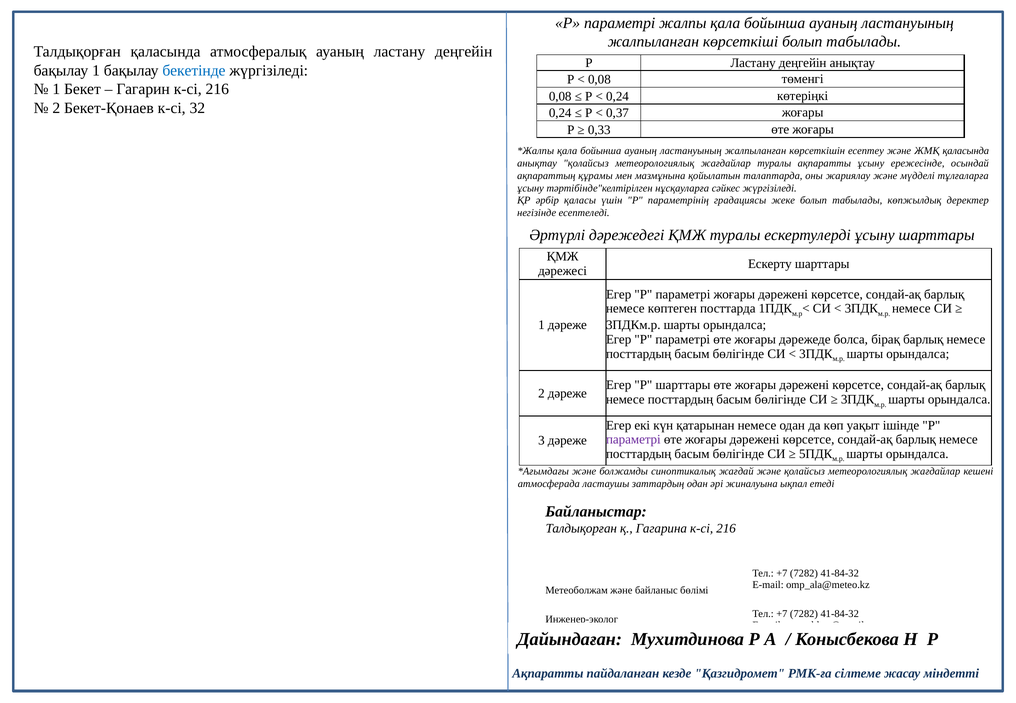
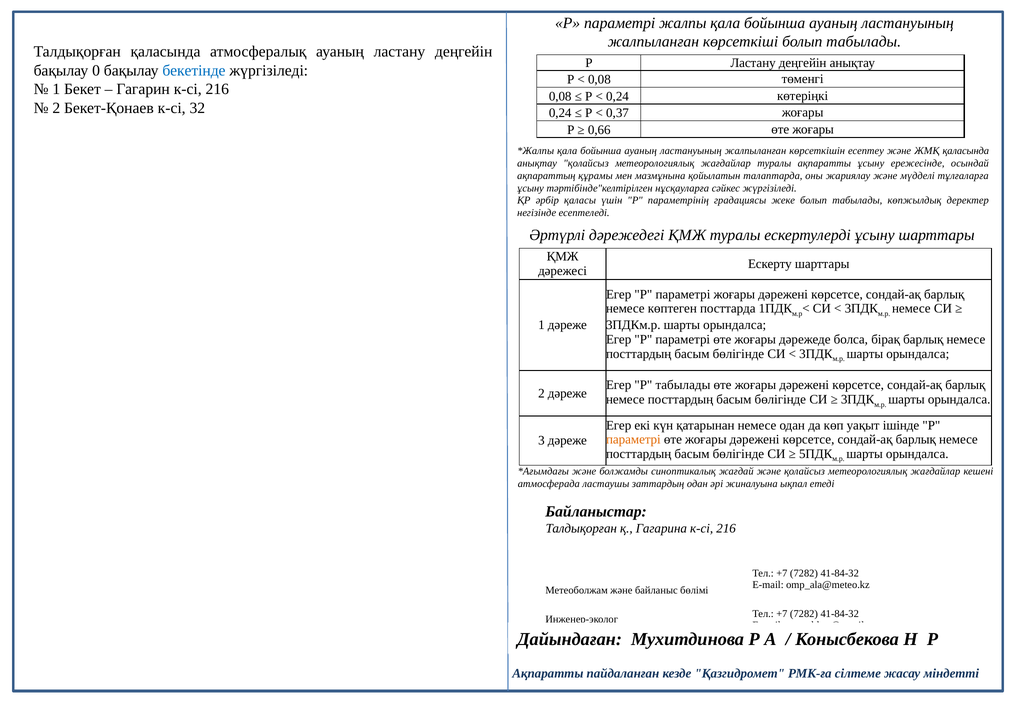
бақылау 1: 1 -> 0 (96, 70)
0,33: 0,33 -> 0,66 (599, 130)
Р шарттары: шарттары -> табылады (683, 385)
параметрі colour: purple -> orange (633, 440)
